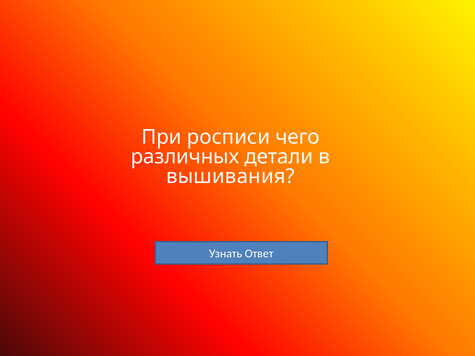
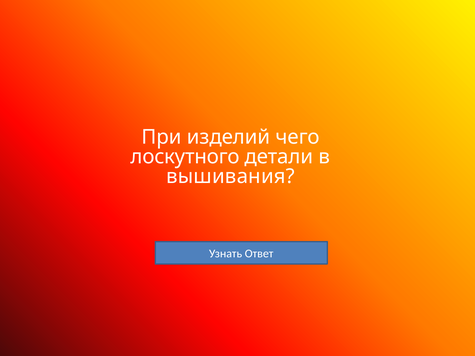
росписи: росписи -> изделий (229, 137)
различных: различных -> лоскутного (185, 157)
